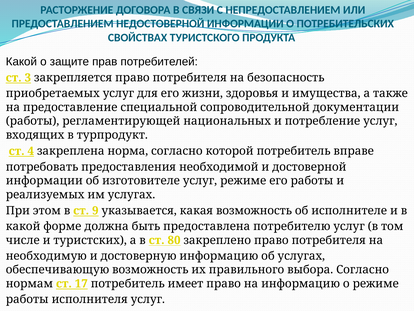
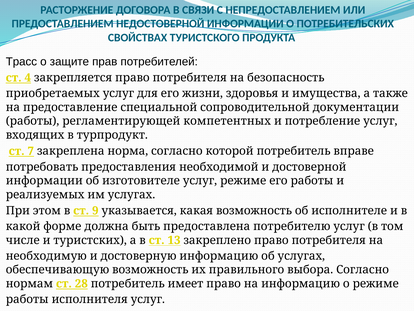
Какой: Какой -> Трасс (21, 62)
3: 3 -> 4 (28, 78)
национальных: национальных -> компетентных (227, 121)
4: 4 -> 7 (31, 151)
80: 80 -> 13 (174, 240)
17: 17 -> 28 (81, 283)
